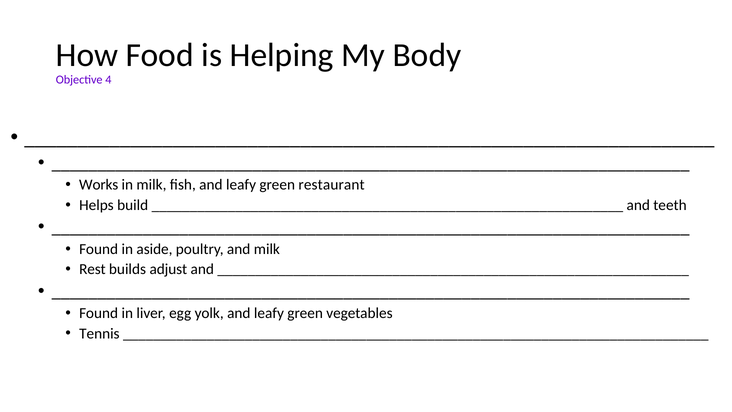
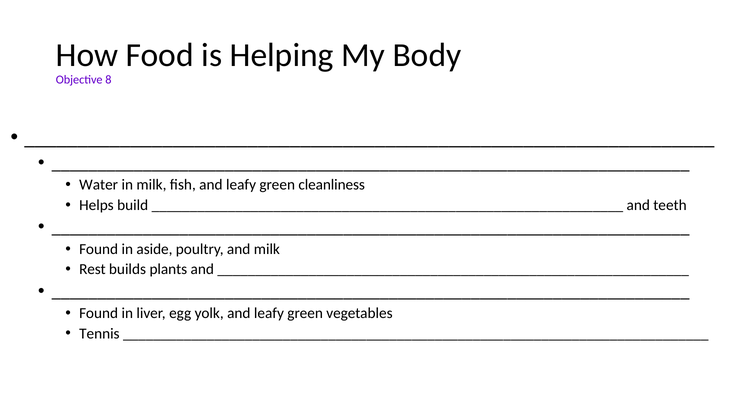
4: 4 -> 8 (108, 80)
Works: Works -> Water (99, 185)
restaurant: restaurant -> cleanliness (332, 185)
adjust: adjust -> plants (168, 269)
